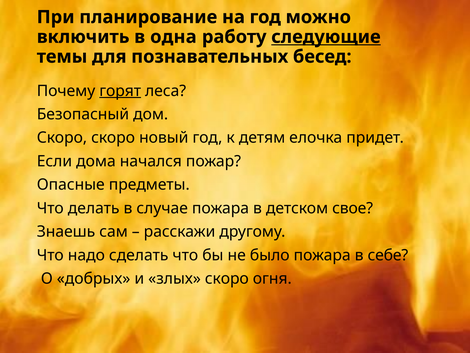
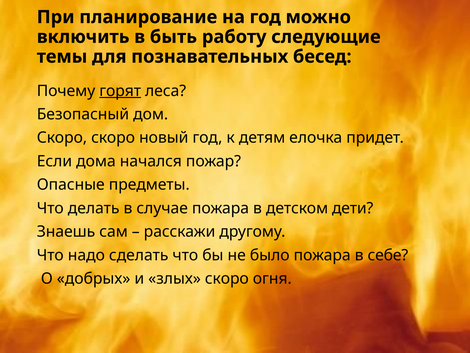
одна: одна -> быть (173, 37)
следующие underline: present -> none (326, 37)
свое: свое -> дети (353, 208)
